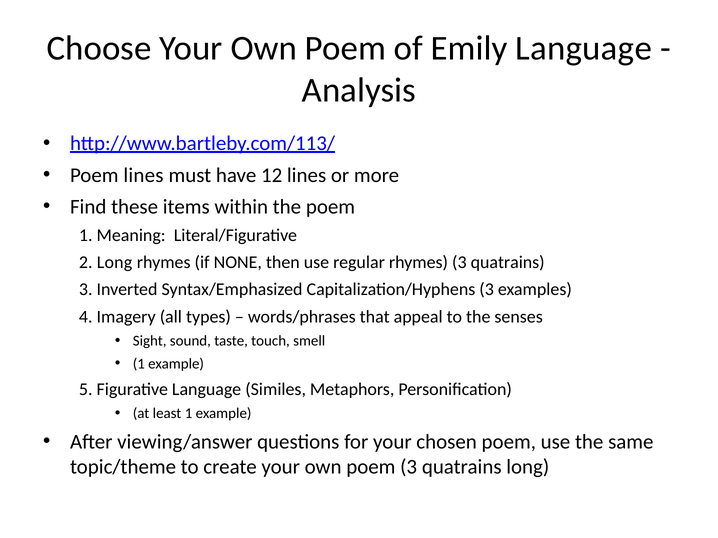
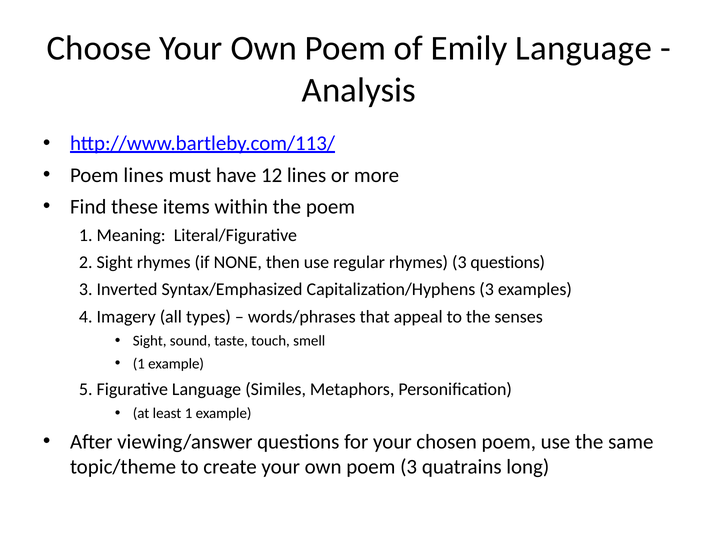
2 Long: Long -> Sight (115, 263)
rhymes 3 quatrains: quatrains -> questions (508, 263)
